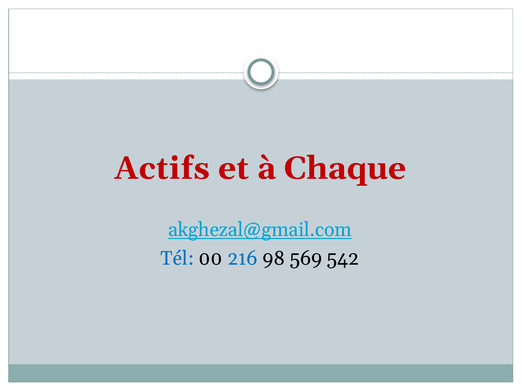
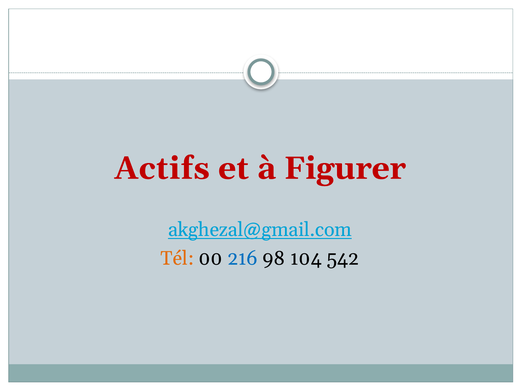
Chaque: Chaque -> Figurer (345, 168)
Tél colour: blue -> orange (177, 259)
569: 569 -> 104 (306, 259)
